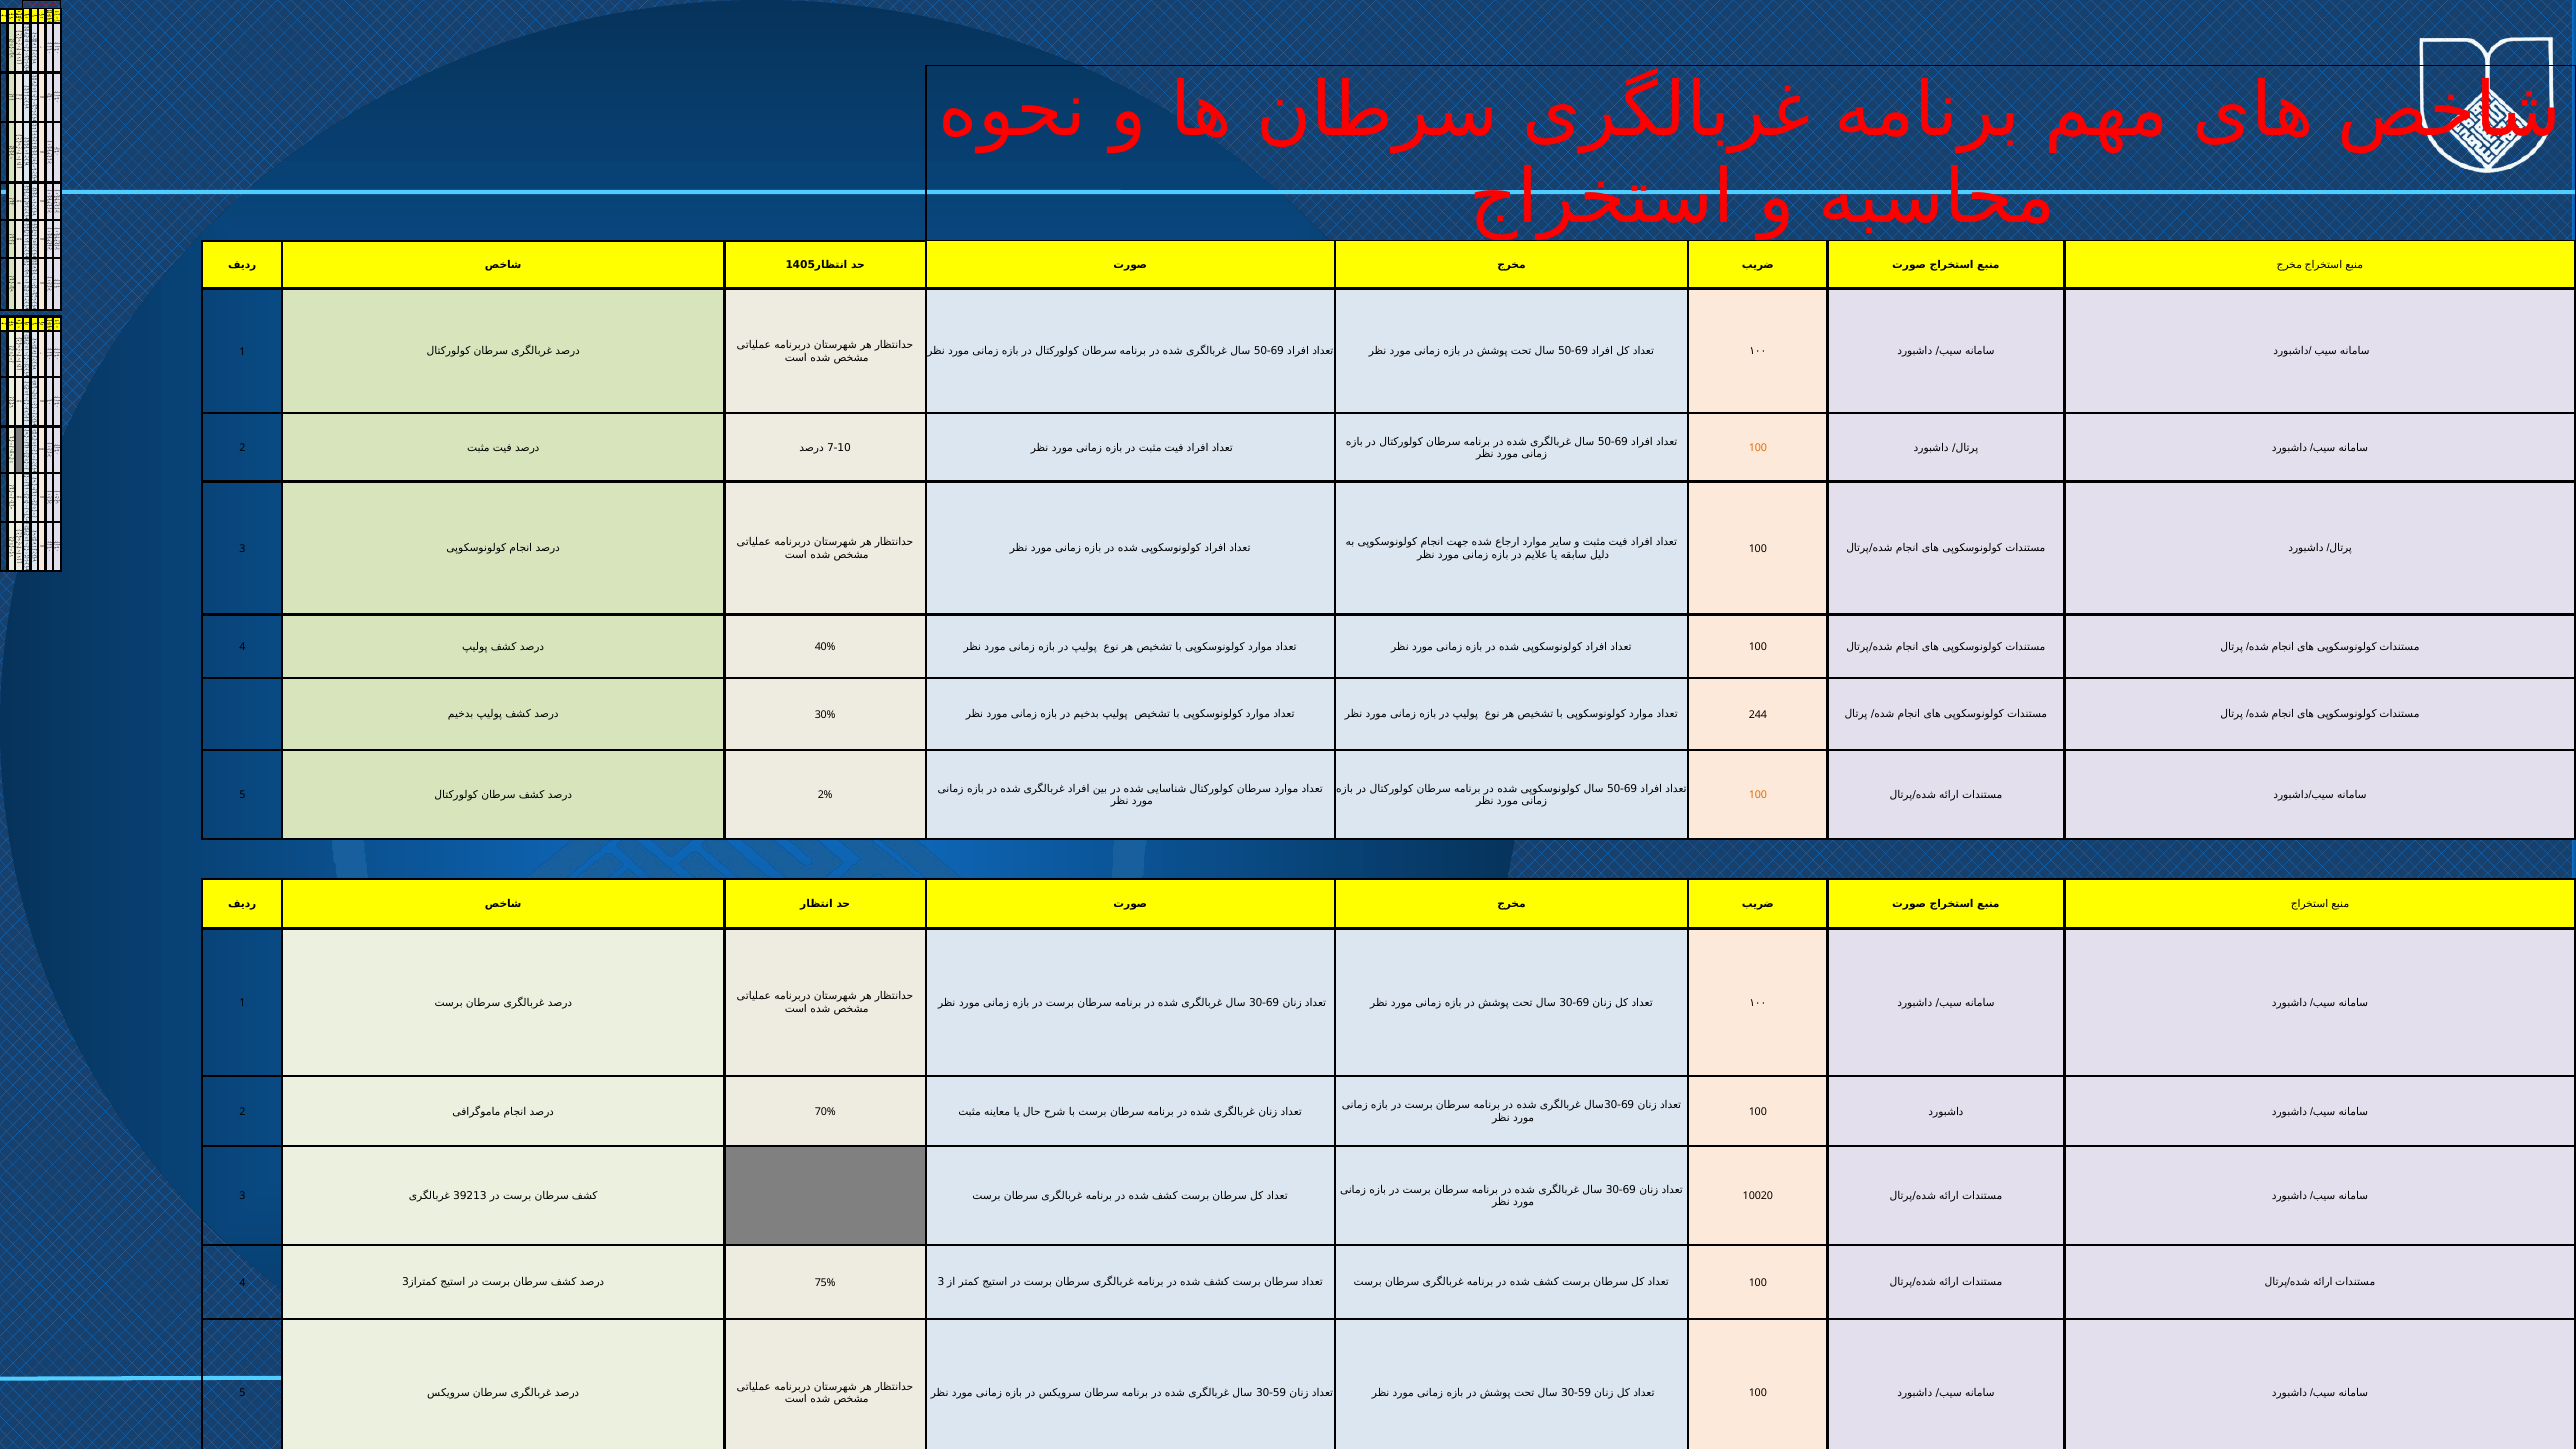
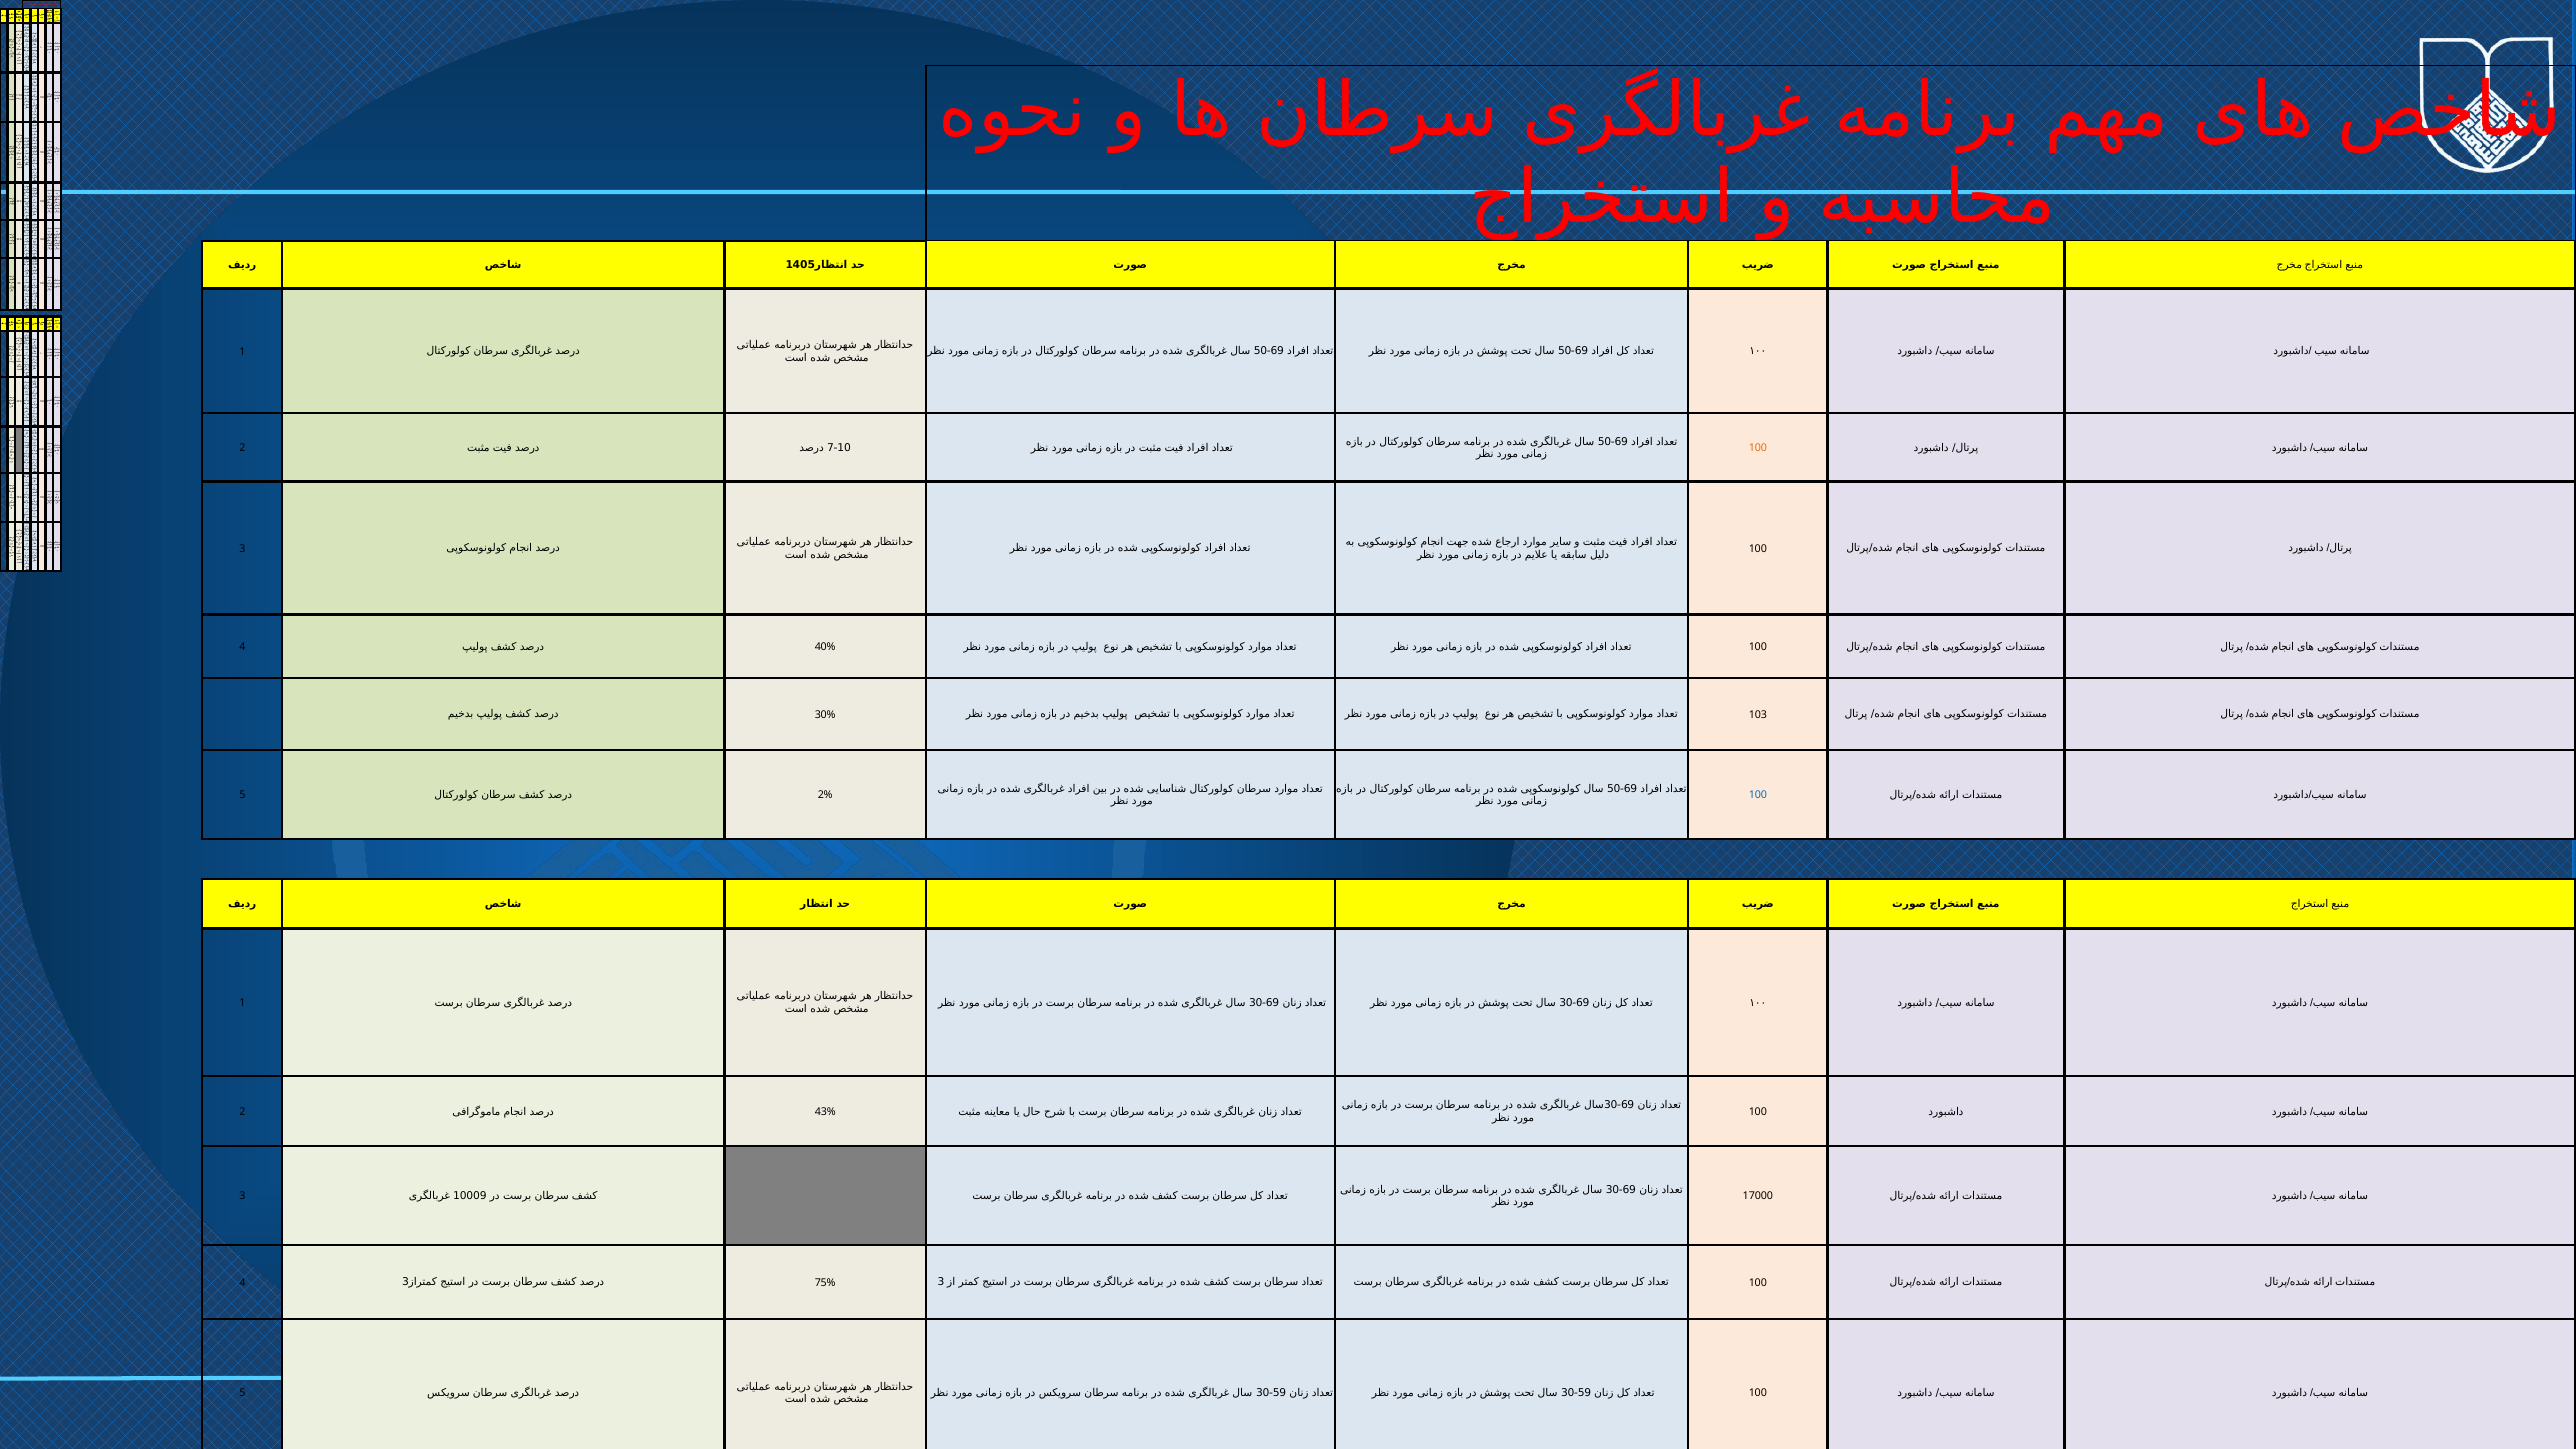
244: 244 -> 103 (1758, 715)
100 colour: orange -> blue (1758, 795)
70%: 70% -> 43% (825, 1112)
39213: 39213 -> 10009 (470, 1196)
10020: 10020 -> 17000 (1758, 1196)
